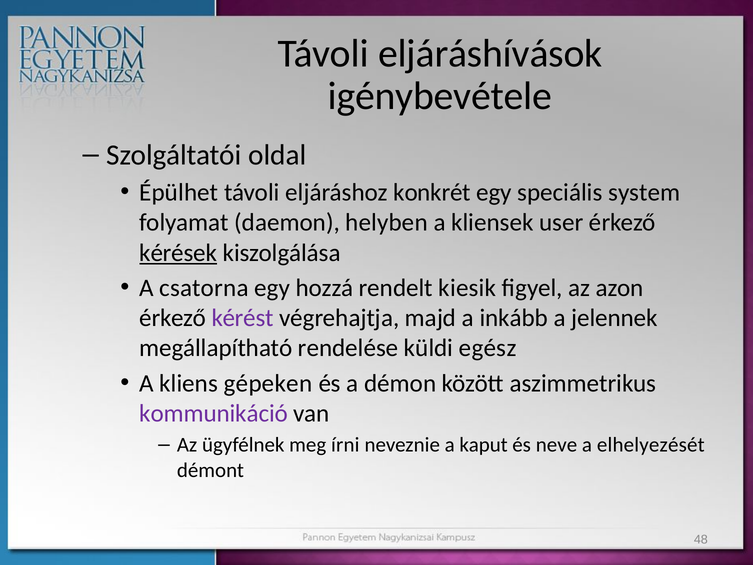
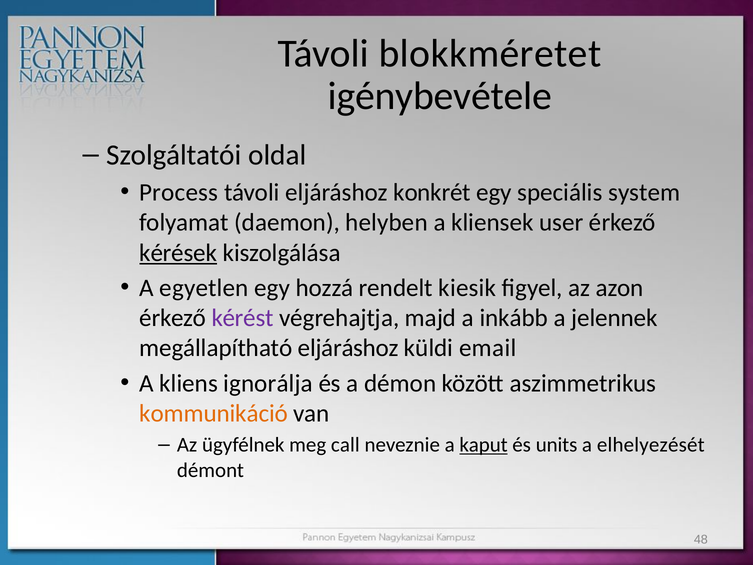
eljáráshívások: eljáráshívások -> blokkméretet (490, 53)
Épülhet: Épülhet -> Process (179, 192)
csatorna: csatorna -> egyetlen (204, 288)
megállapítható rendelése: rendelése -> eljáráshoz (348, 348)
egész: egész -> email (488, 348)
gépeken: gépeken -> ignorálja (268, 383)
kommunikáció colour: purple -> orange (214, 413)
írni: írni -> call (345, 445)
kaput underline: none -> present (484, 445)
neve: neve -> units (557, 445)
